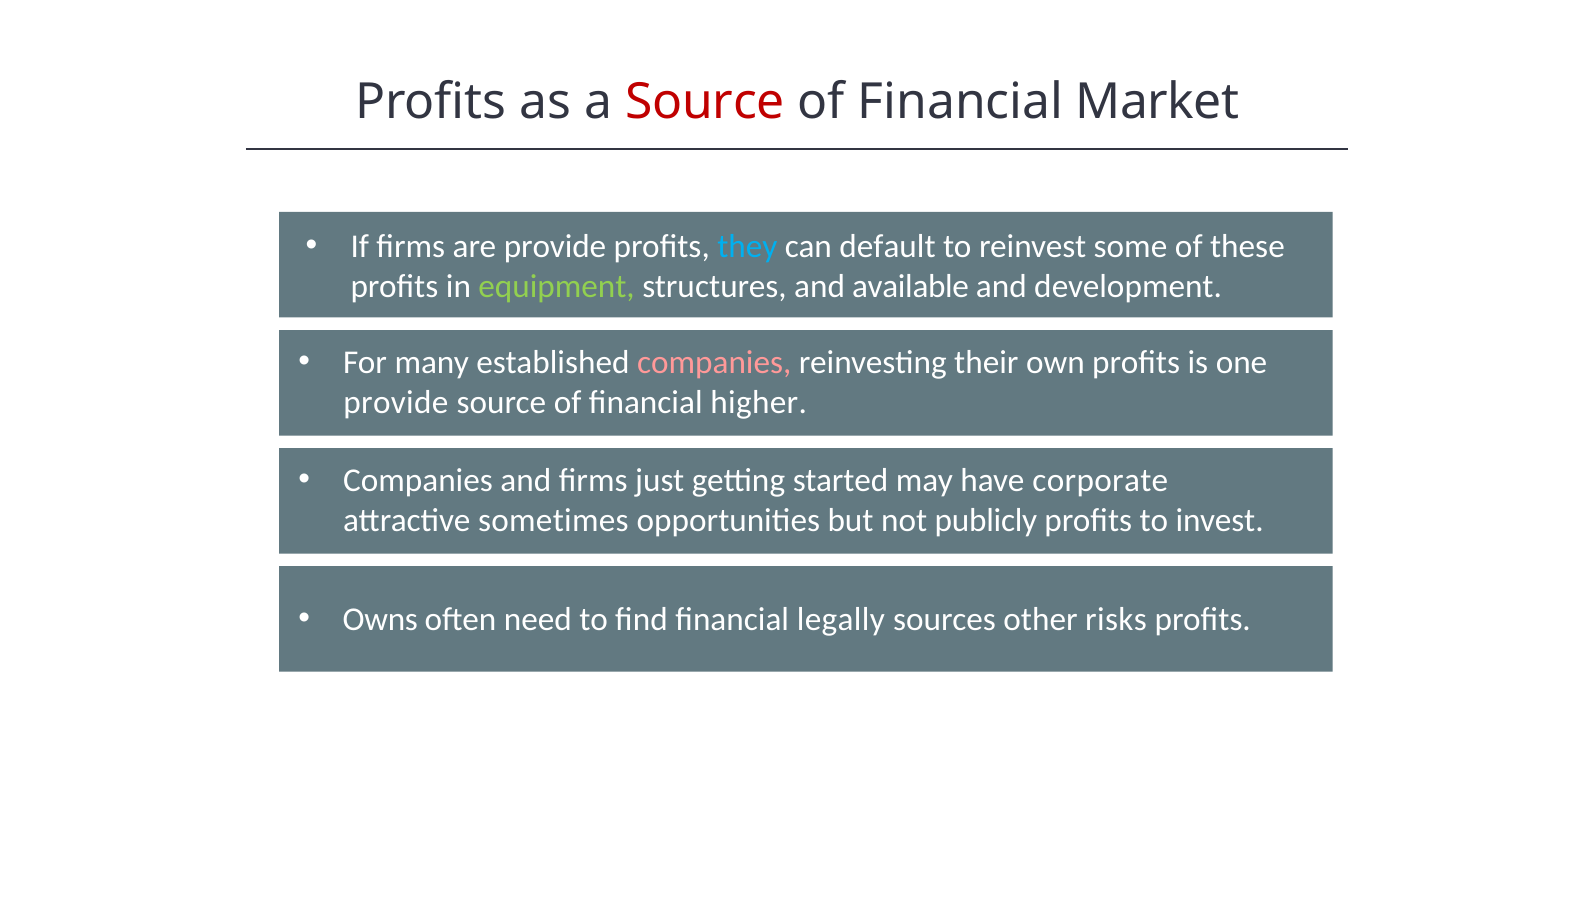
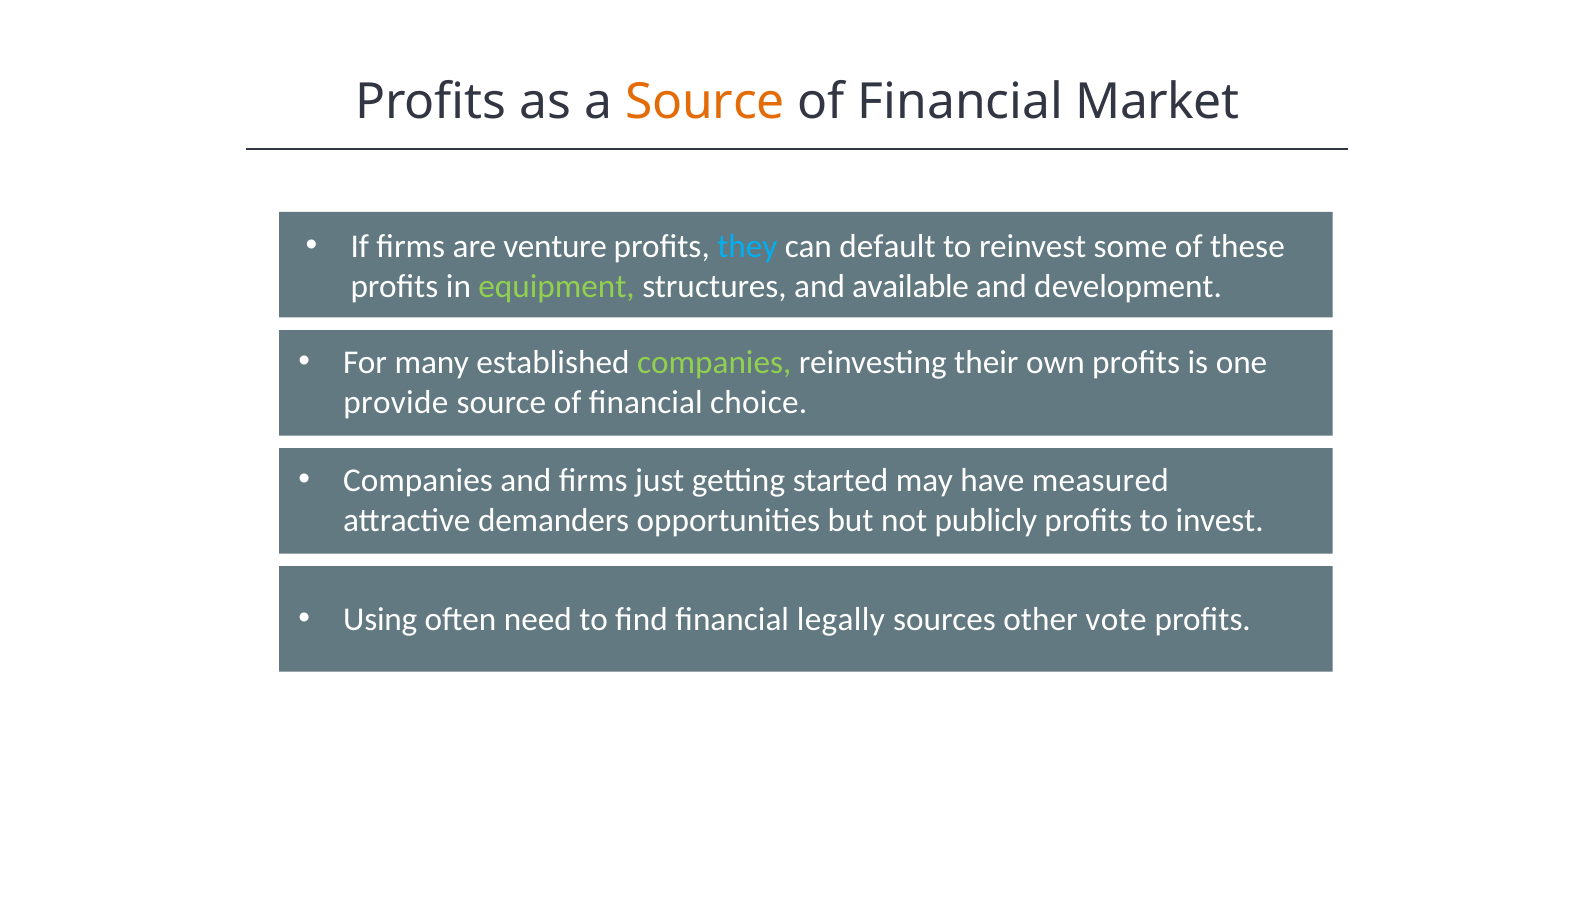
Source colour: red -> orange (705, 102)
are provide: provide -> venture (555, 246)
companies colour: pink -> light green (714, 362)
higher: higher -> choice (759, 402)
corporate: corporate -> measured (1100, 480)
sometimes: sometimes -> demanders (554, 520)
Owns: Owns -> Using (380, 619)
risks: risks -> vote (1116, 619)
